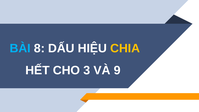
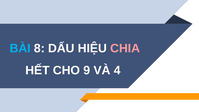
CHIA colour: yellow -> pink (125, 48)
3: 3 -> 9 (87, 70)
9: 9 -> 4 (117, 70)
